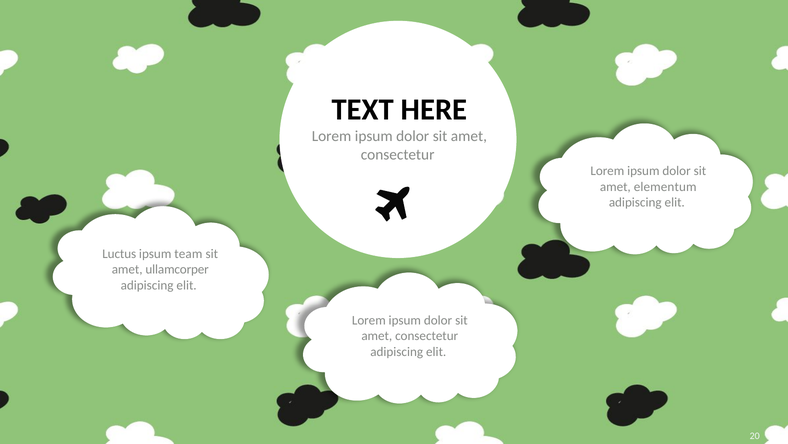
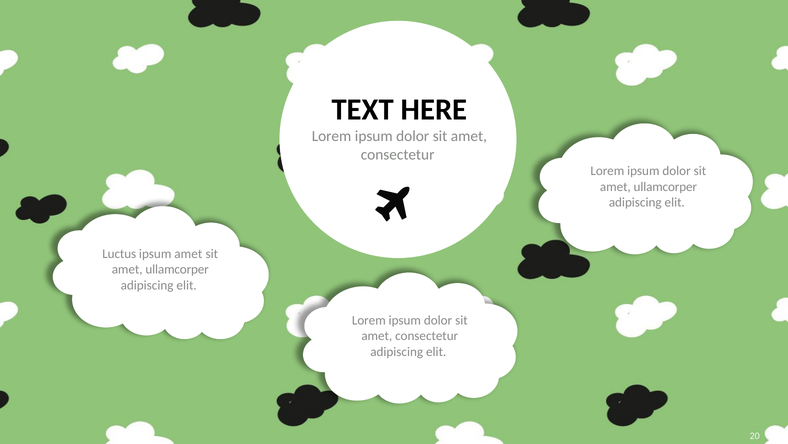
elementum: elementum -> ullamcorper (665, 186)
ipsum team: team -> amet (188, 253)
